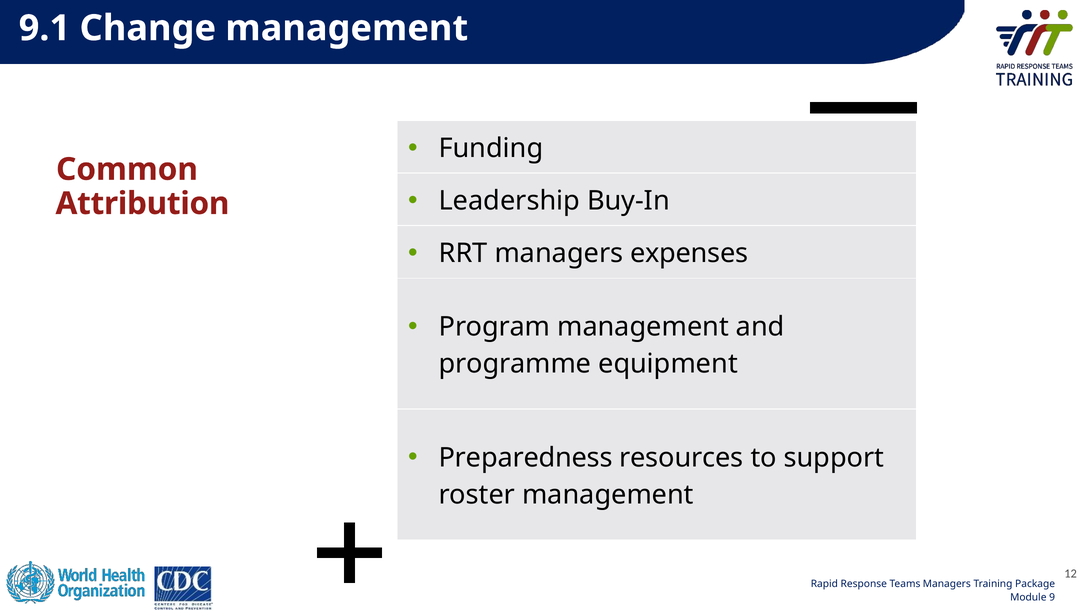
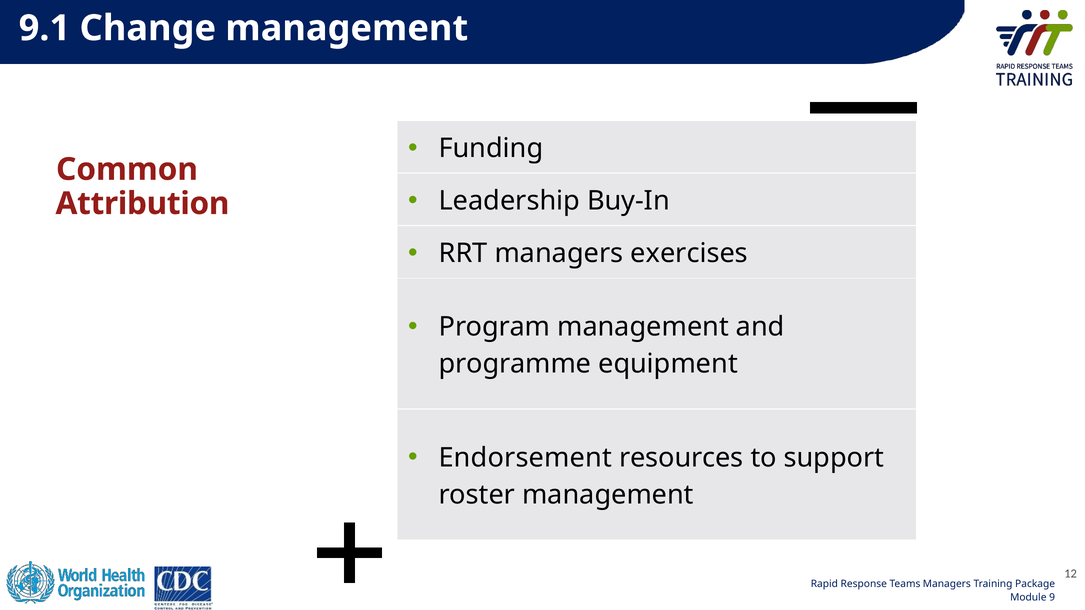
expenses: expenses -> exercises (689, 254)
Preparedness: Preparedness -> Endorsement (525, 458)
